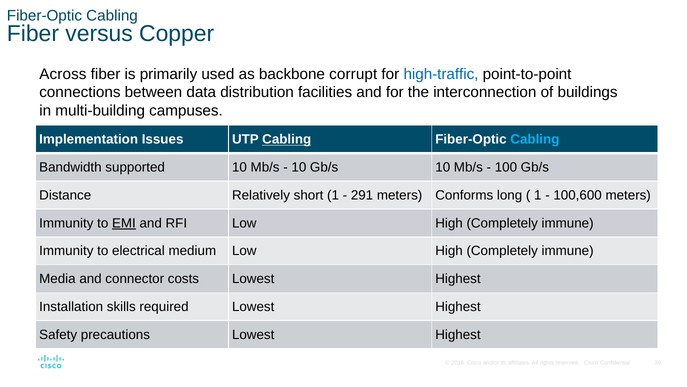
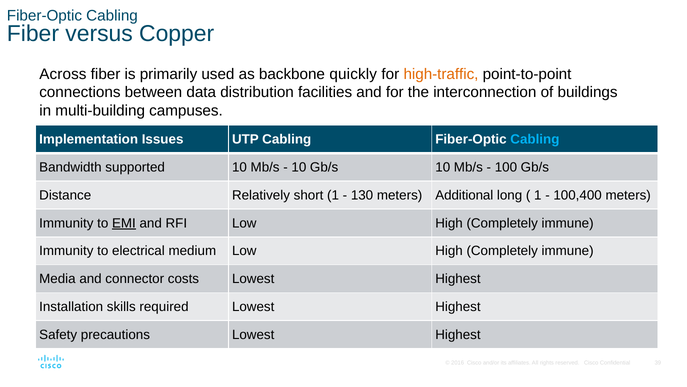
corrupt: corrupt -> quickly (353, 74)
high-traffic colour: blue -> orange (441, 74)
Cabling underline: present -> none (287, 139)
291: 291 -> 130 (362, 195)
Conforms: Conforms -> Additional (464, 195)
100,600: 100,600 -> 100,400 (578, 195)
